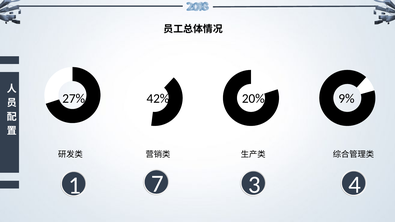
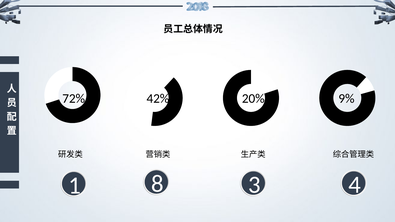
27%: 27% -> 72% (74, 99)
7: 7 -> 8 (157, 184)
